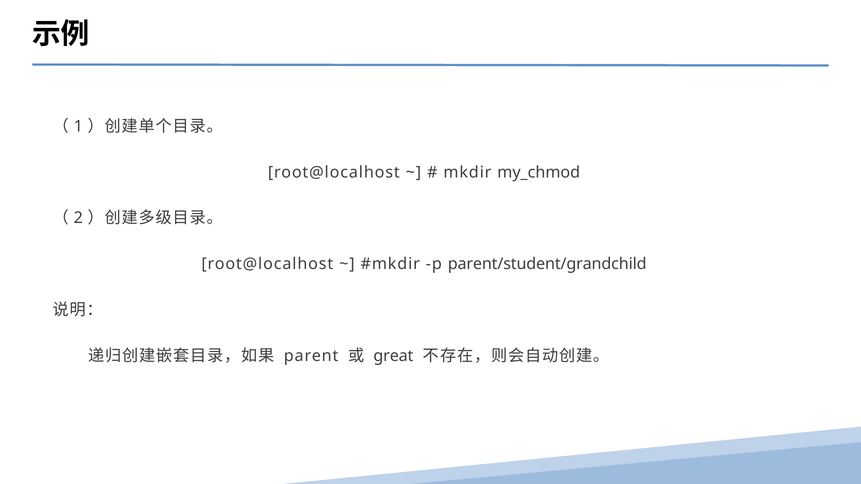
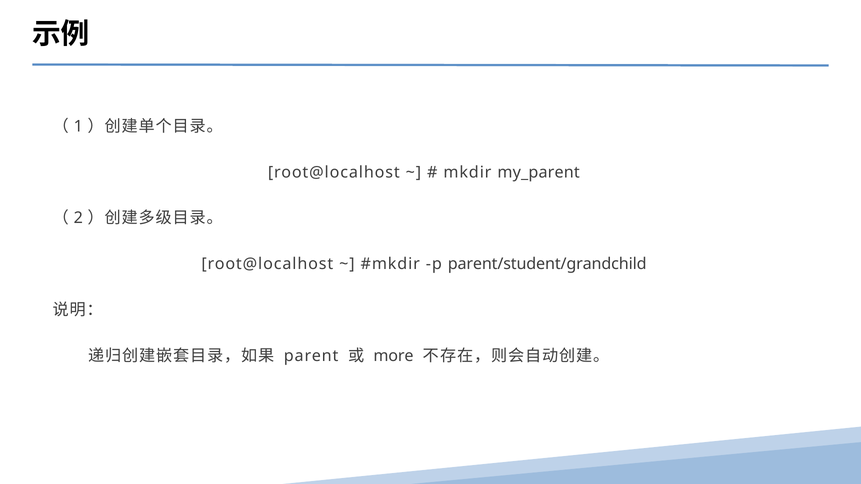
my_chmod: my_chmod -> my_parent (539, 172)
great: great -> more (393, 356)
